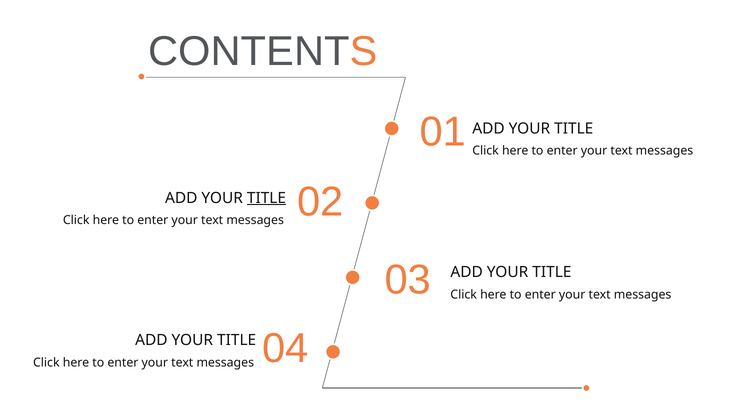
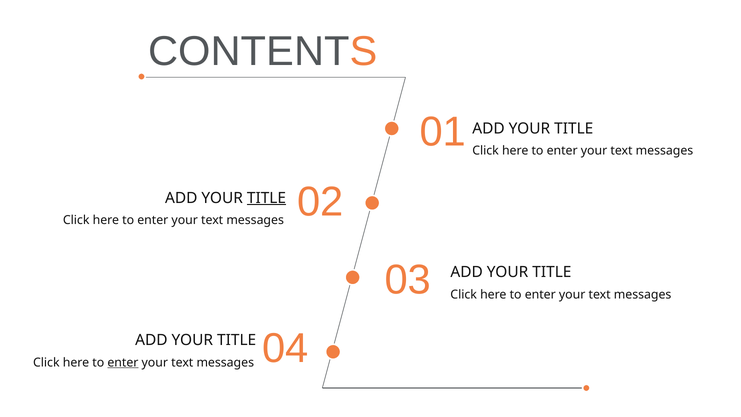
enter underline: none -> present (123, 362)
